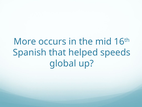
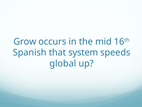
More: More -> Grow (25, 41)
helped: helped -> system (83, 52)
